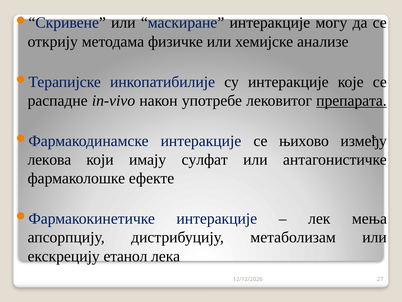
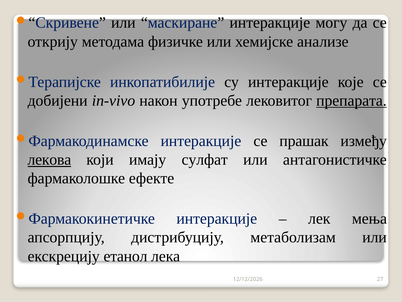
распадне: распадне -> добијени (58, 100)
њихово: њихово -> прашак (304, 141)
лекова underline: none -> present (49, 159)
